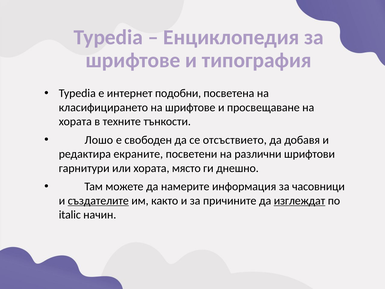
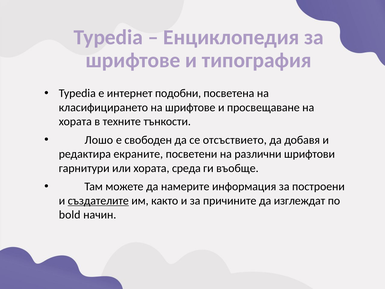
място: място -> среда (186, 168)
днешно: днешно -> въобще (237, 168)
часовници: часовници -> построени (318, 186)
изглеждат underline: present -> none (300, 201)
italic: italic -> bold (70, 215)
